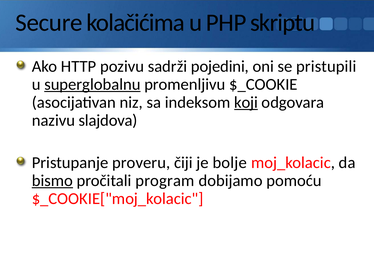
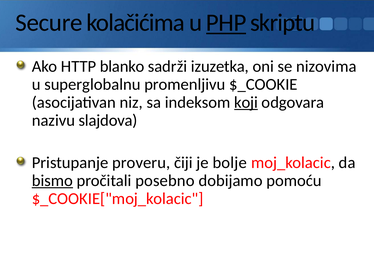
PHP underline: none -> present (226, 23)
pozivu: pozivu -> blanko (122, 67)
pojedini: pojedini -> izuzetka (220, 67)
pristupili: pristupili -> nizovima (326, 67)
superglobalnu underline: present -> none (92, 85)
program: program -> posebno (165, 181)
